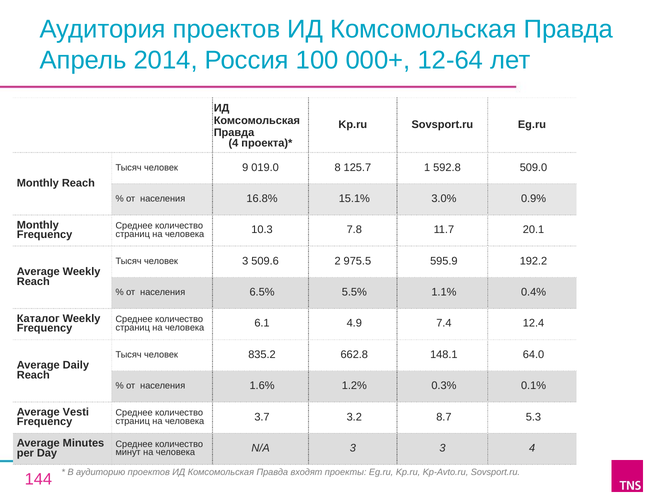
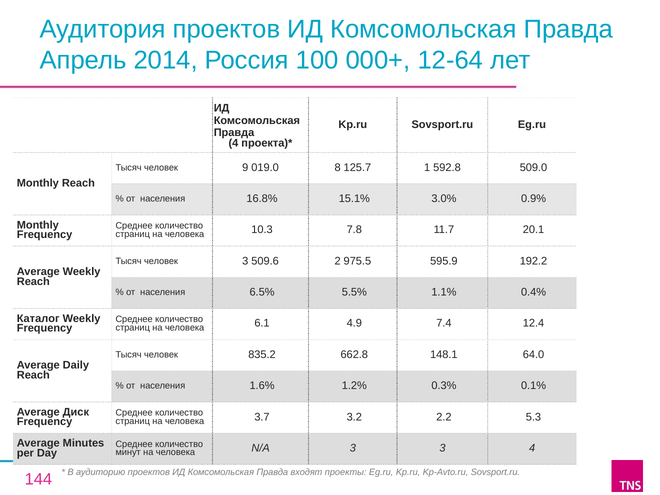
Vesti: Vesti -> Диск (76, 412)
8.7: 8.7 -> 2.2 (444, 417)
